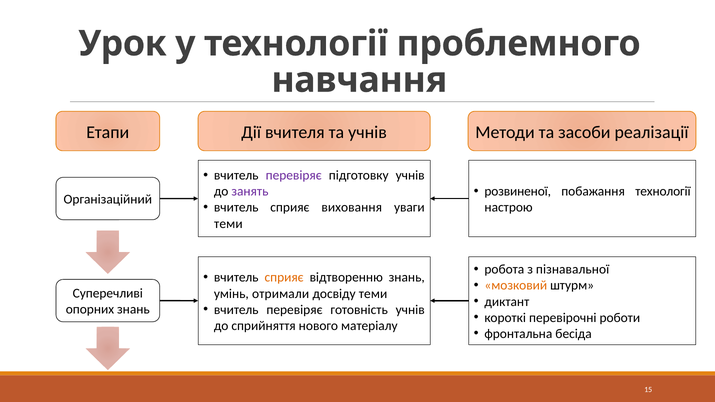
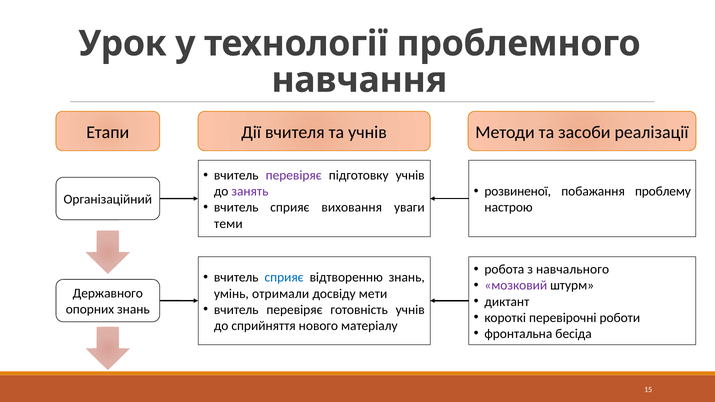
побажання технології: технології -> проблему (663, 192)
пізнавальної: пізнавальної -> навчального (573, 270)
сприяє colour: orange -> blue (284, 278)
мозковий colour: orange -> purple (516, 286)
Суперечливі: Суперечливі -> Державного (108, 294)
досвіду теми: теми -> мети (373, 294)
